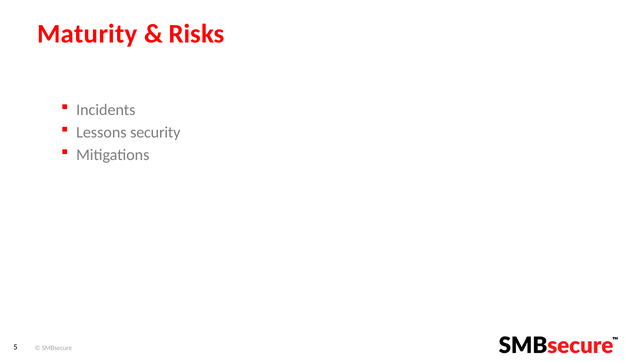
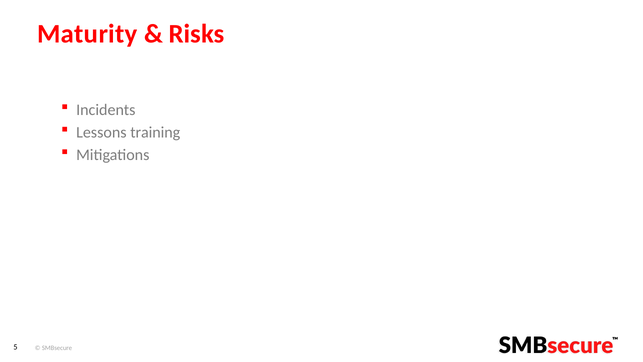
security: security -> training (155, 132)
